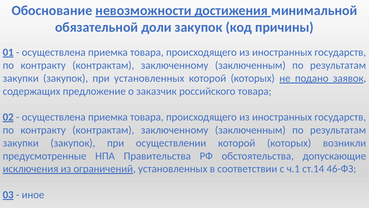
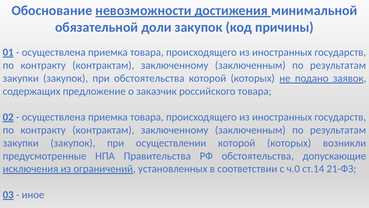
при установленных: установленных -> обстоятельства (149, 78)
ч.1: ч.1 -> ч.0 (293, 169)
46-ФЗ: 46-ФЗ -> 21-ФЗ (341, 169)
